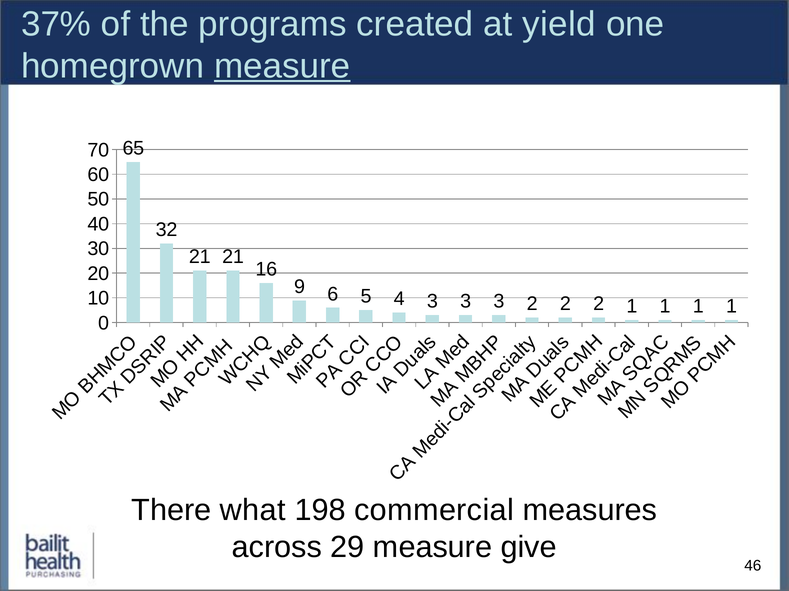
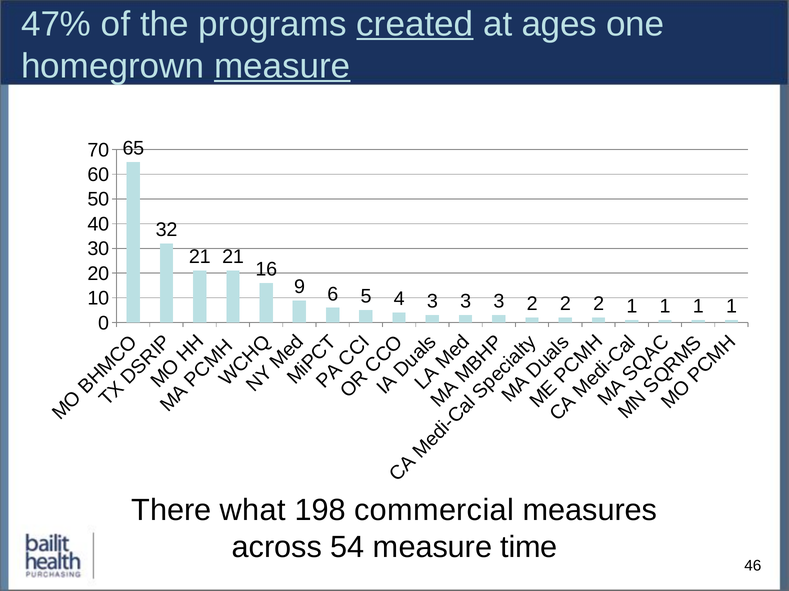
37%: 37% -> 47% (56, 24)
created underline: none -> present (415, 24)
yield: yield -> ages (559, 24)
29: 29 -> 54 (347, 548)
give: give -> time (529, 548)
